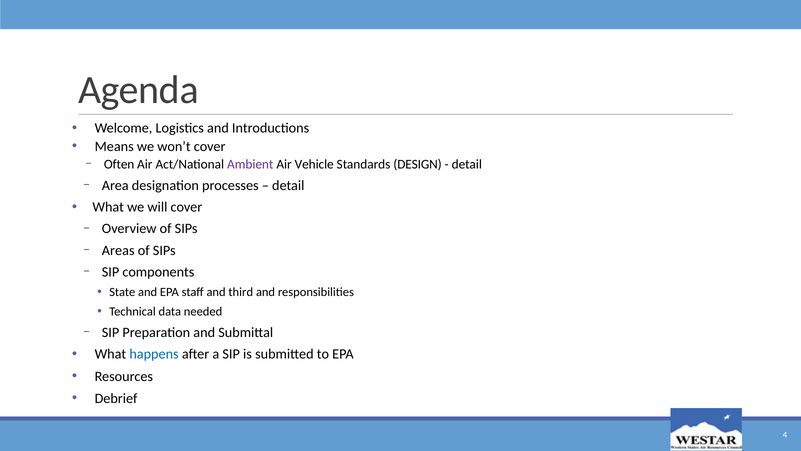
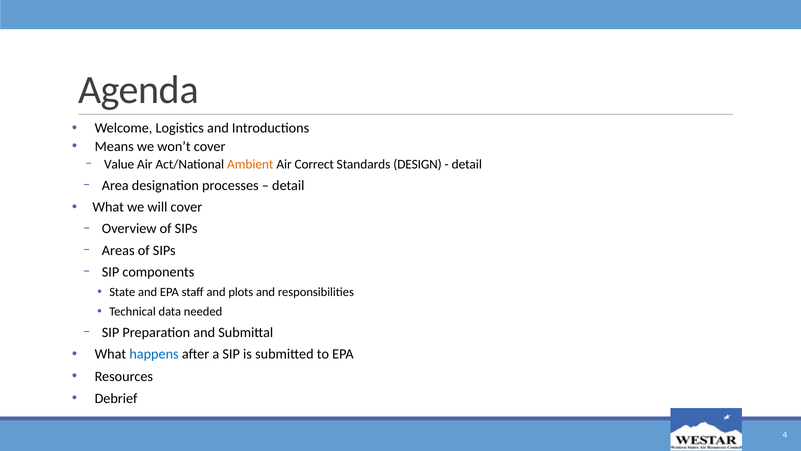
Often: Often -> Value (119, 164)
Ambient colour: purple -> orange (250, 164)
Vehicle: Vehicle -> Correct (314, 164)
third: third -> plots (241, 292)
